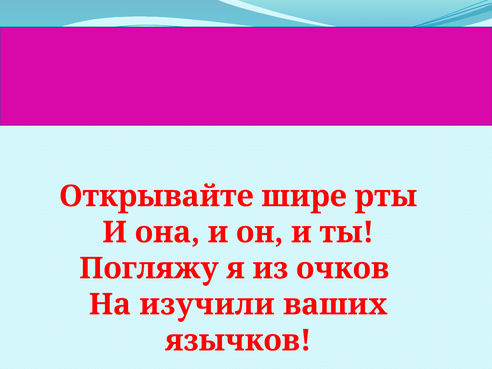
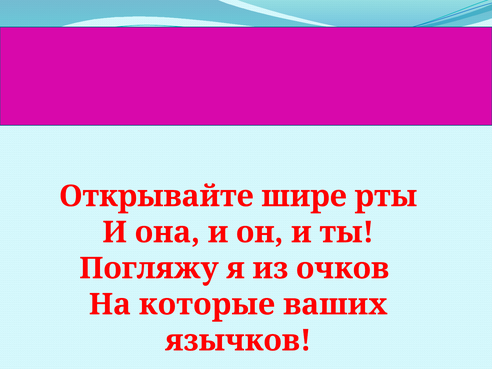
изучили: изучили -> которые (207, 304)
